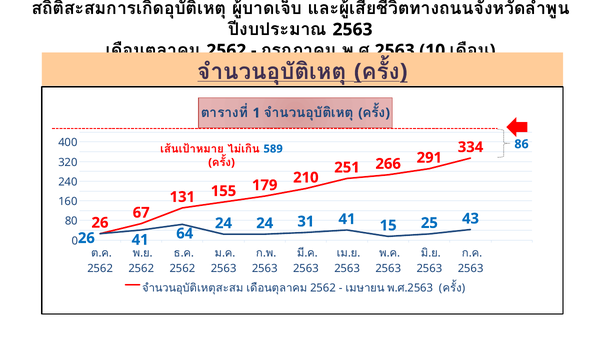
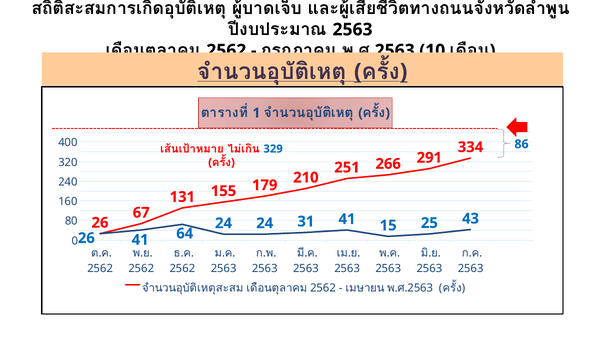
589: 589 -> 329 (273, 149)
